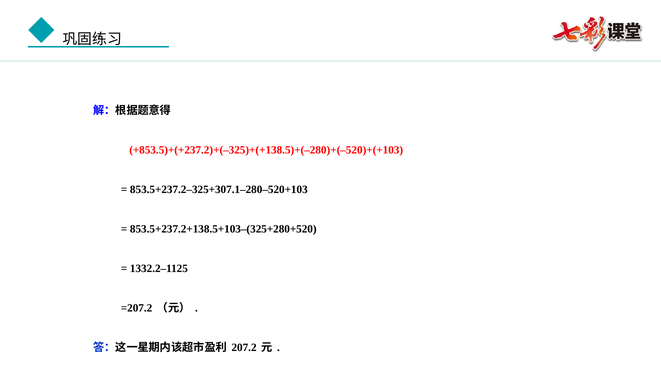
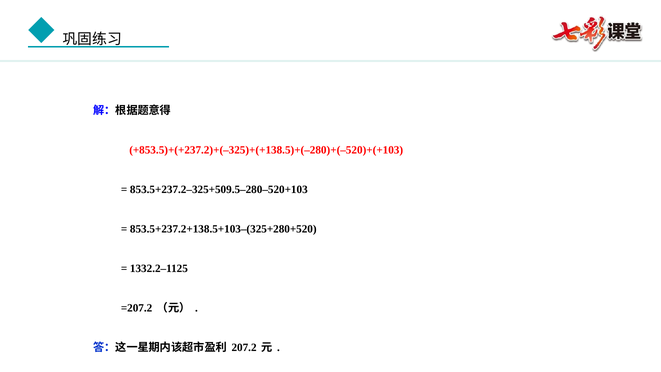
853.5+237.2–325+307.1–280–520+103: 853.5+237.2–325+307.1–280–520+103 -> 853.5+237.2–325+509.5–280–520+103 (219, 189)
